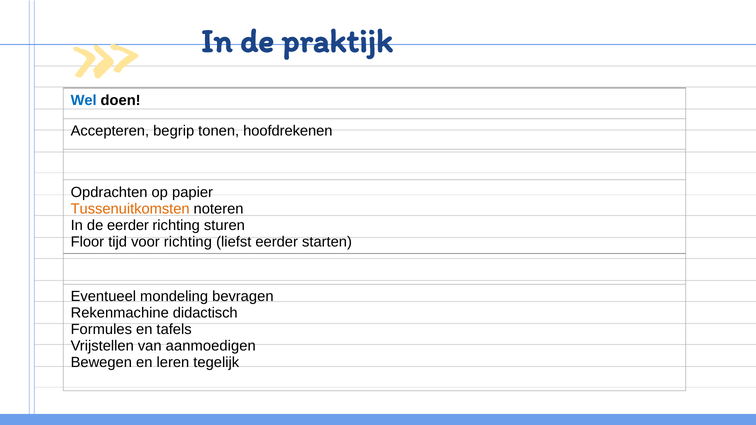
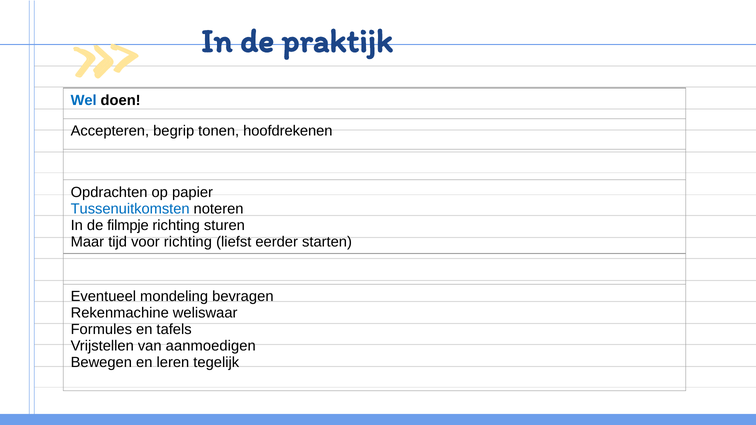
Tussenuitkomsten colour: orange -> blue (130, 209)
de eerder: eerder -> filmpje (128, 225)
Floor: Floor -> Maar (87, 242)
didactisch: didactisch -> weliswaar (205, 313)
